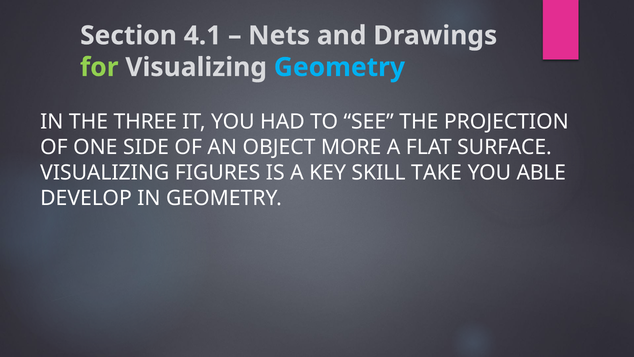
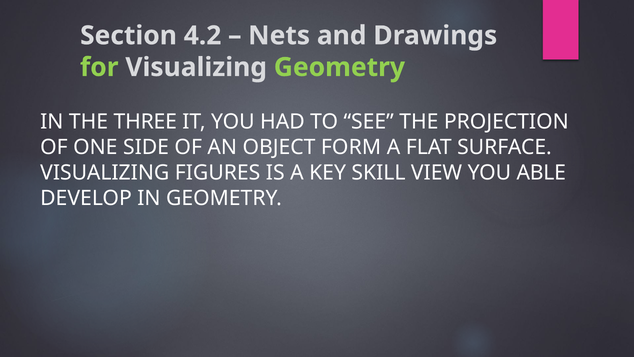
4.1: 4.1 -> 4.2 (203, 36)
Geometry colour: light blue -> light green (339, 67)
MORE: MORE -> FORM (351, 147)
TAKE: TAKE -> VIEW (437, 172)
